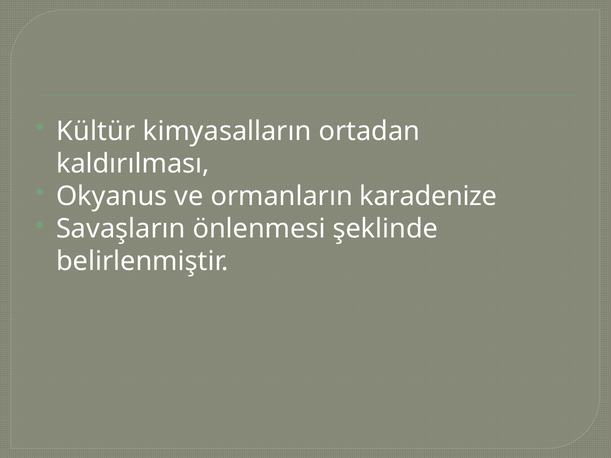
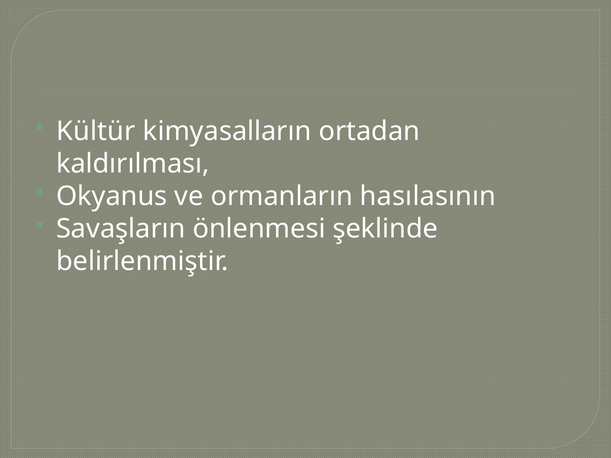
karadenize: karadenize -> hasılasının (428, 196)
